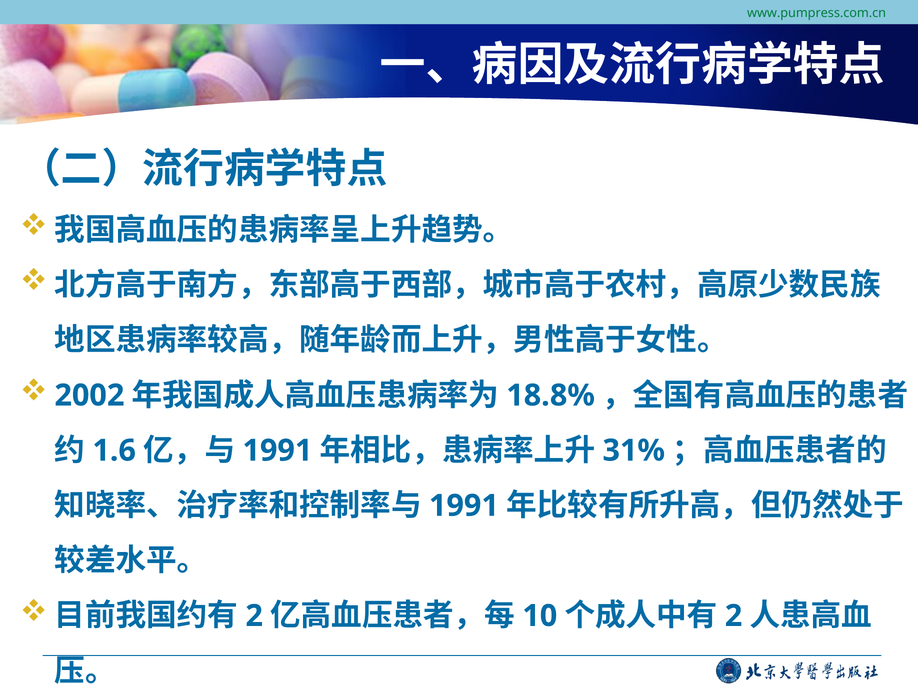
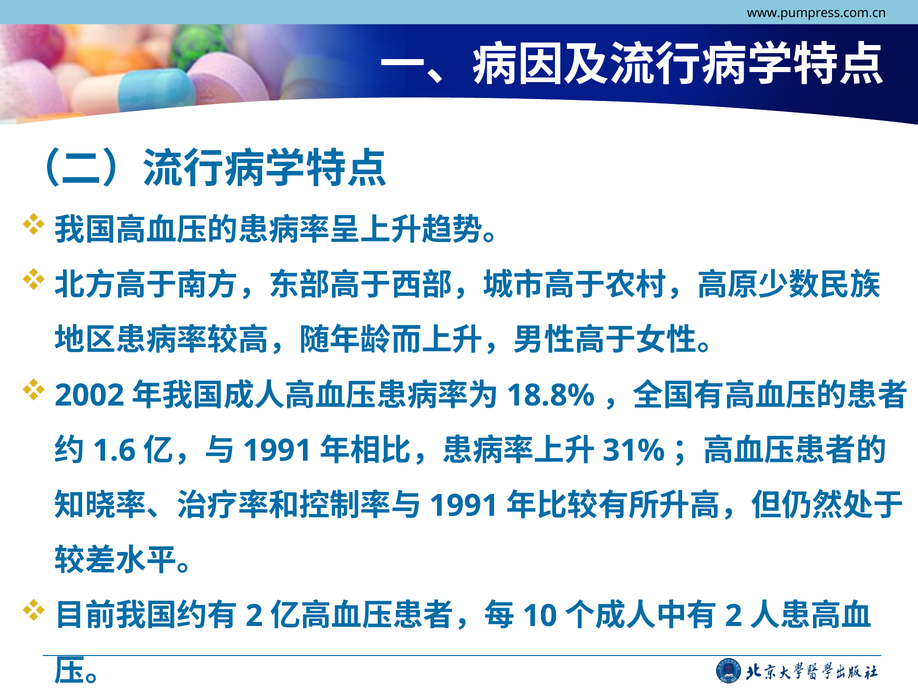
www.pumpress.com.cn colour: green -> black (817, 13)
